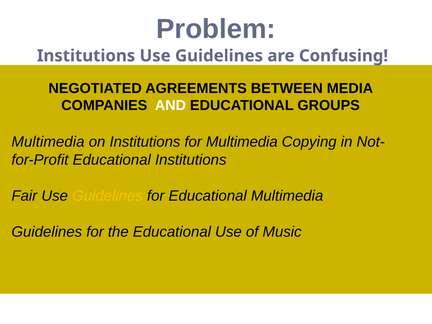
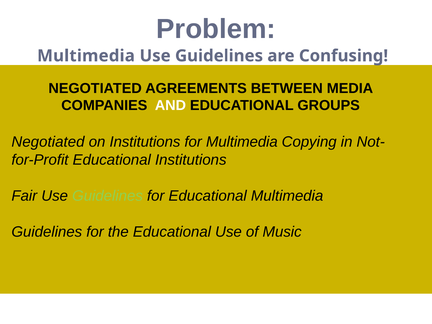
Institutions: Institutions -> Multimedia (86, 56)
Multimedia: Multimedia -> Negotiated (48, 142)
Guidelines colour: yellow -> light green (107, 196)
